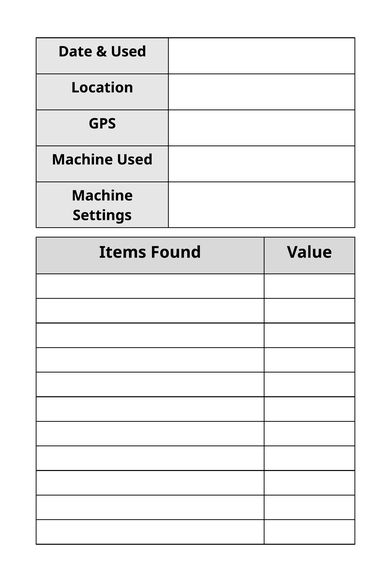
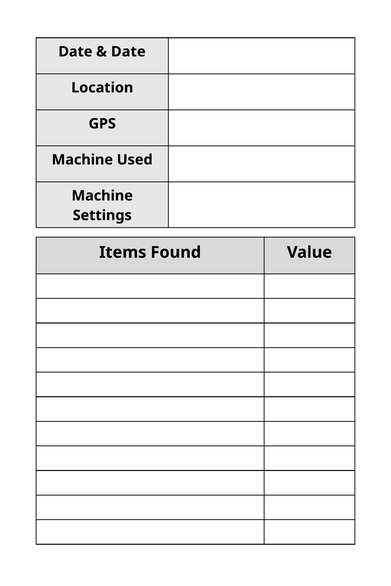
Used: Used -> Date (128, 52)
